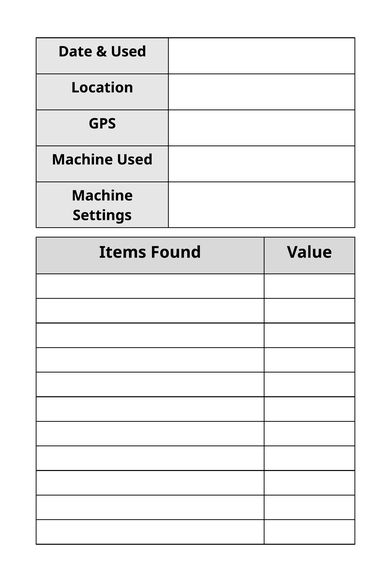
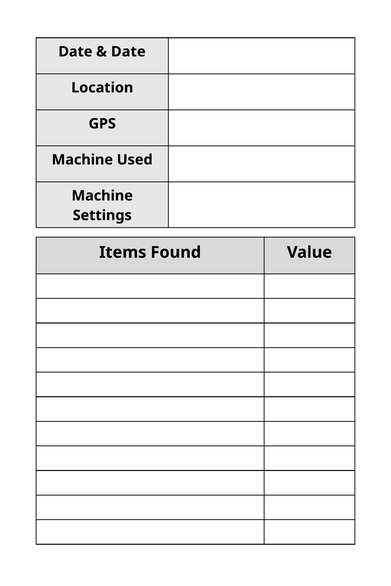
Used: Used -> Date (128, 52)
